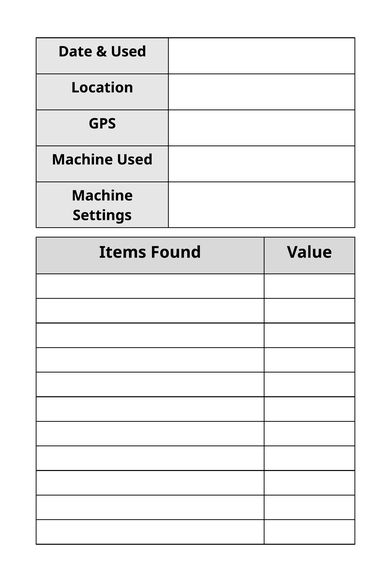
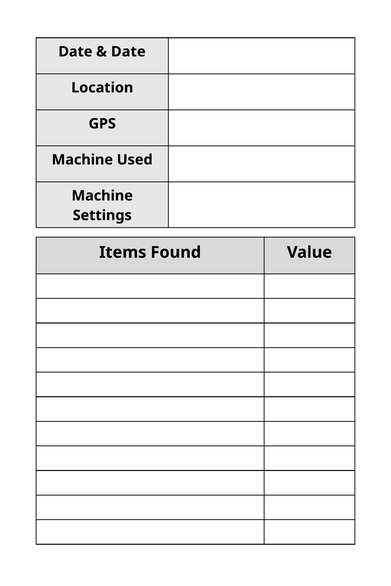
Used: Used -> Date (128, 52)
